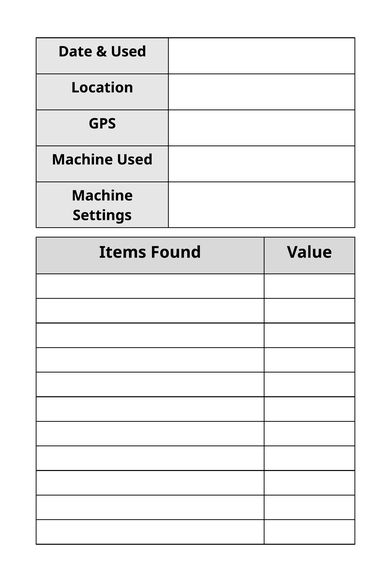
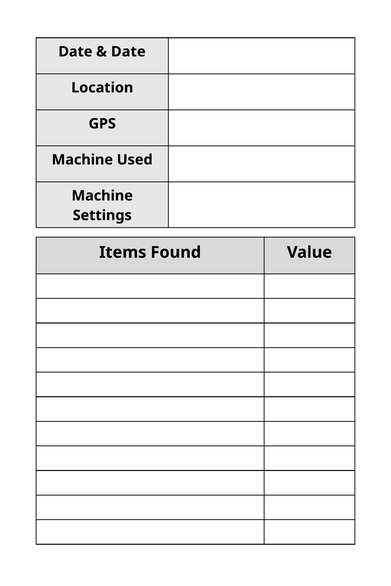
Used: Used -> Date (128, 52)
